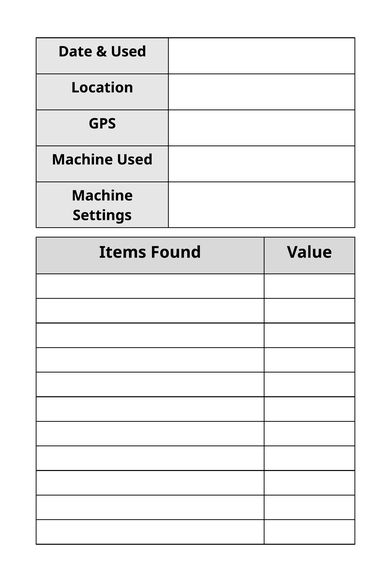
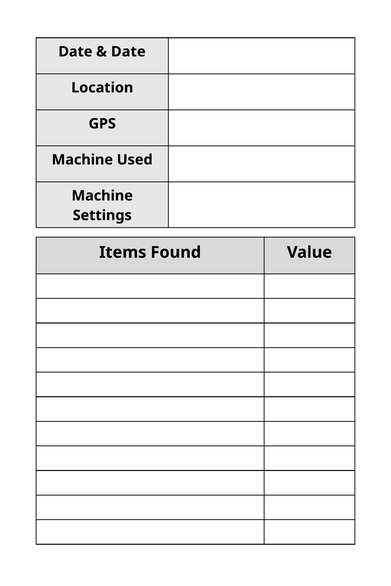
Used: Used -> Date (128, 52)
